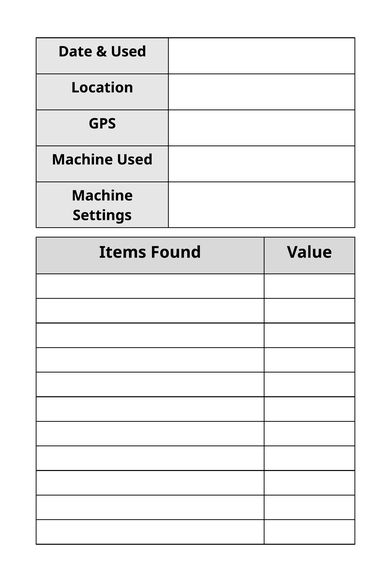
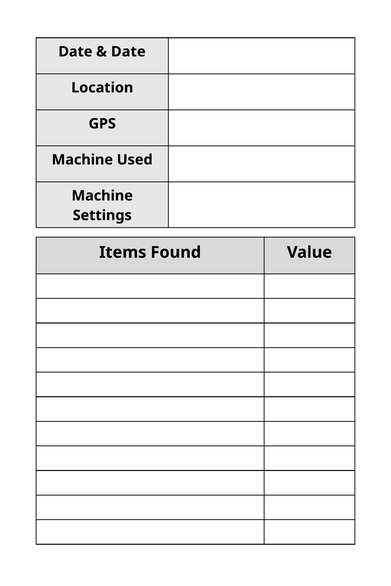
Used: Used -> Date (128, 52)
